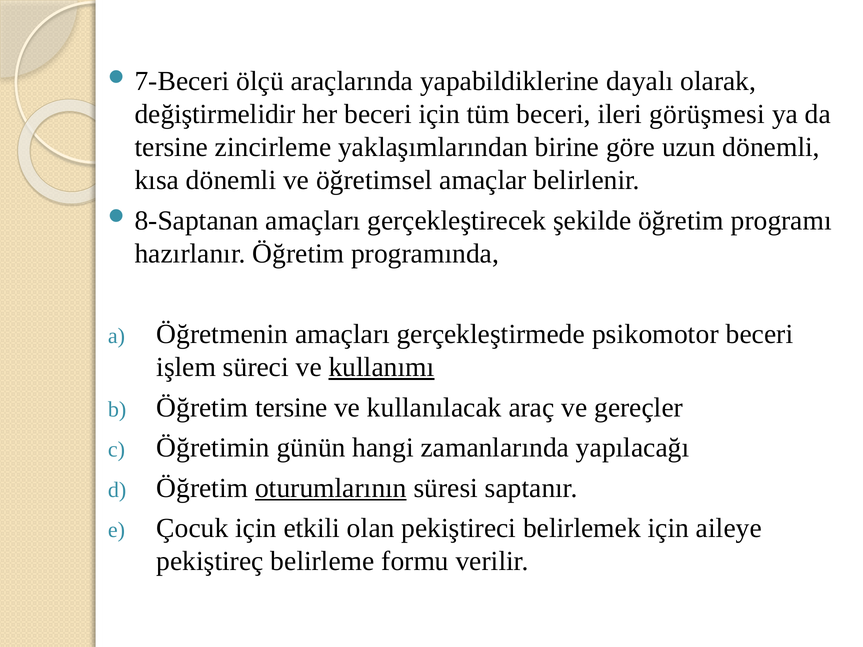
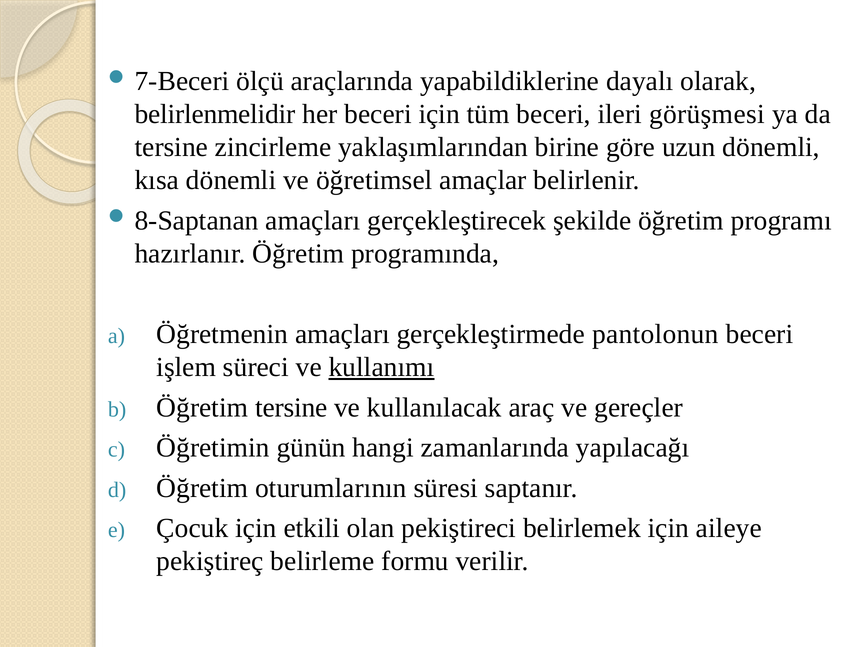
değiştirmelidir: değiştirmelidir -> belirlenmelidir (215, 114)
psikomotor: psikomotor -> pantolonun (655, 334)
oturumlarının underline: present -> none (331, 488)
